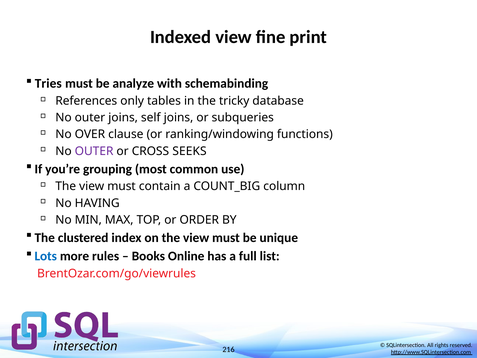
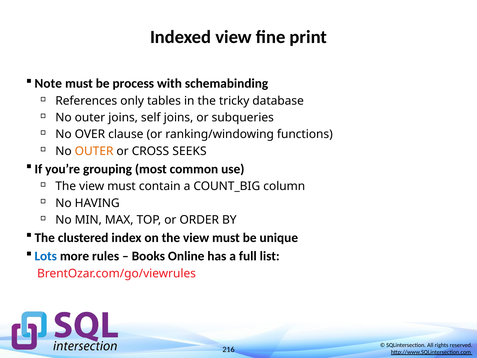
Tries: Tries -> Note (48, 83)
analyze: analyze -> process (133, 83)
OUTER colour: purple -> orange (94, 151)
